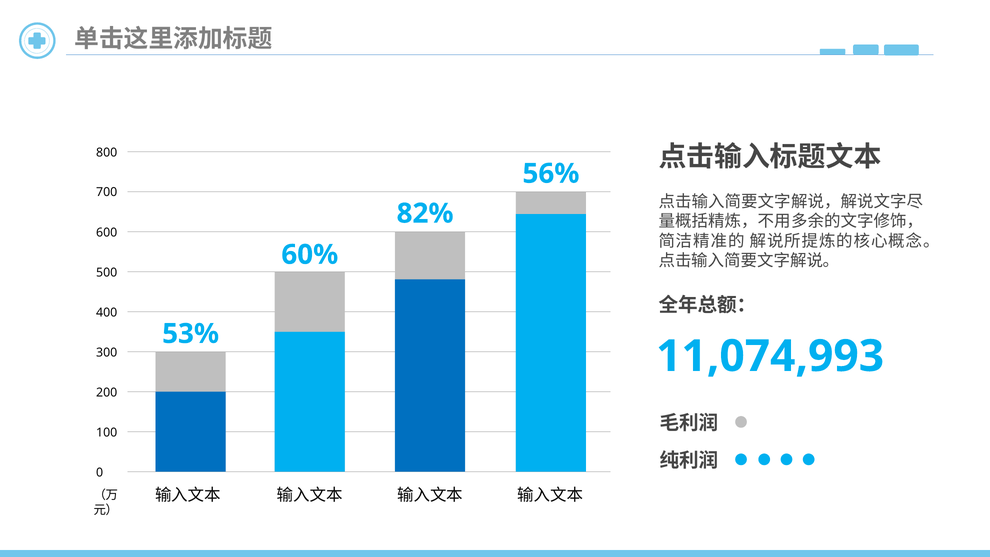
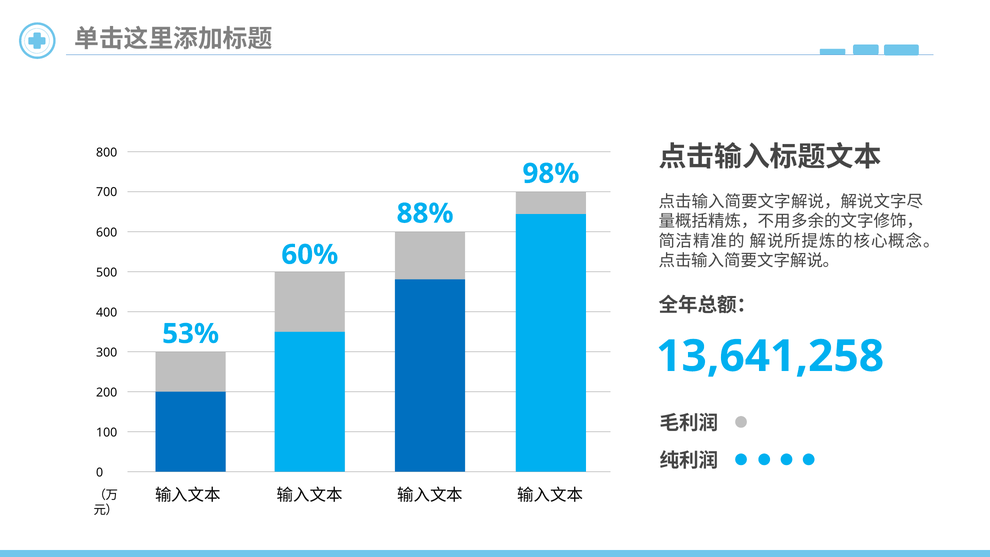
56%: 56% -> 98% (551, 174)
82%: 82% -> 88% (425, 213)
11,074,993: 11,074,993 -> 13,641,258 (770, 356)
